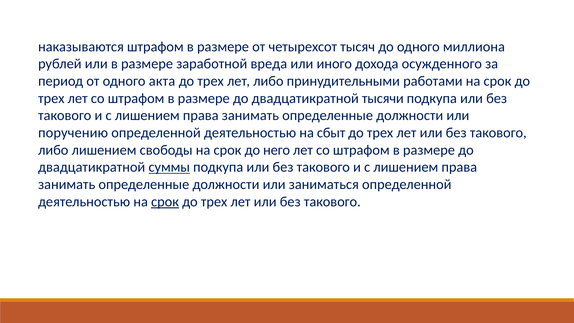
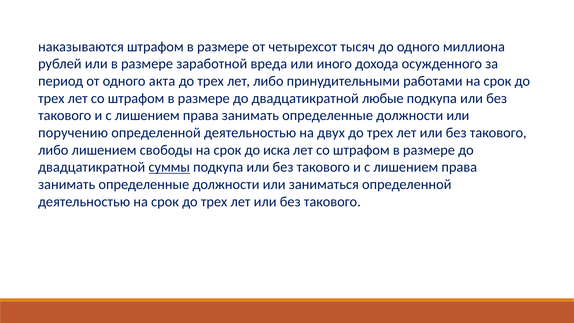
тысячи: тысячи -> любые (383, 98)
сбыт: сбыт -> двух (331, 133)
него: него -> иска (277, 150)
срок underline: present -> none (165, 202)
